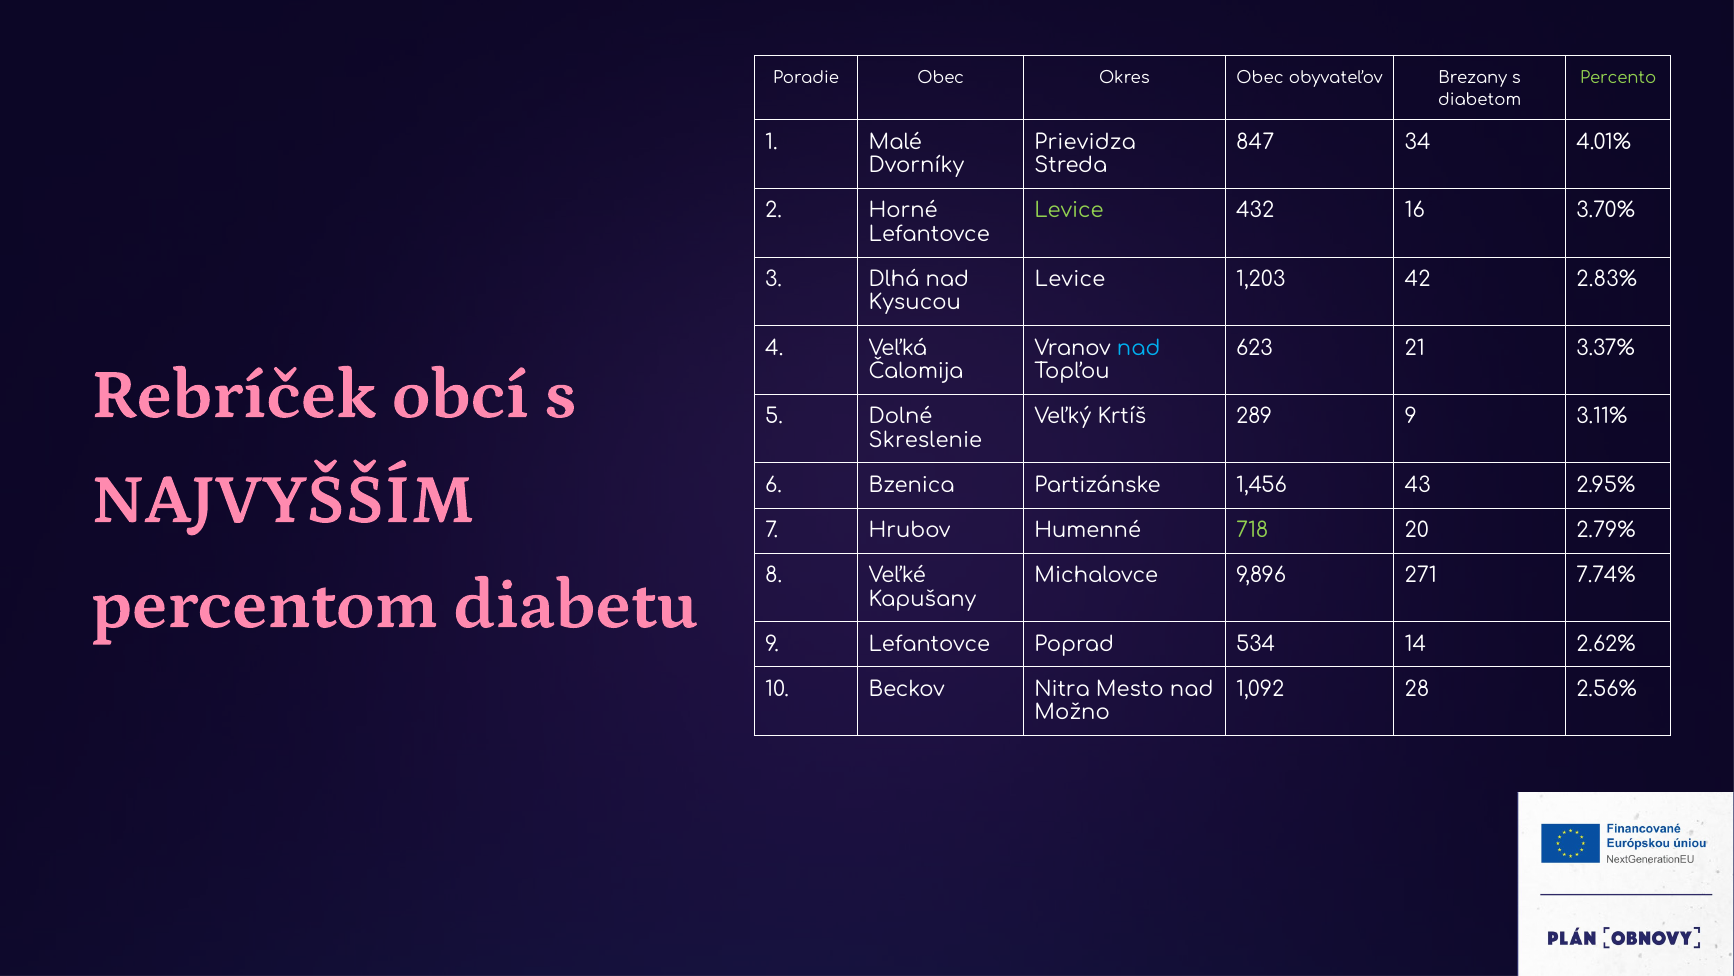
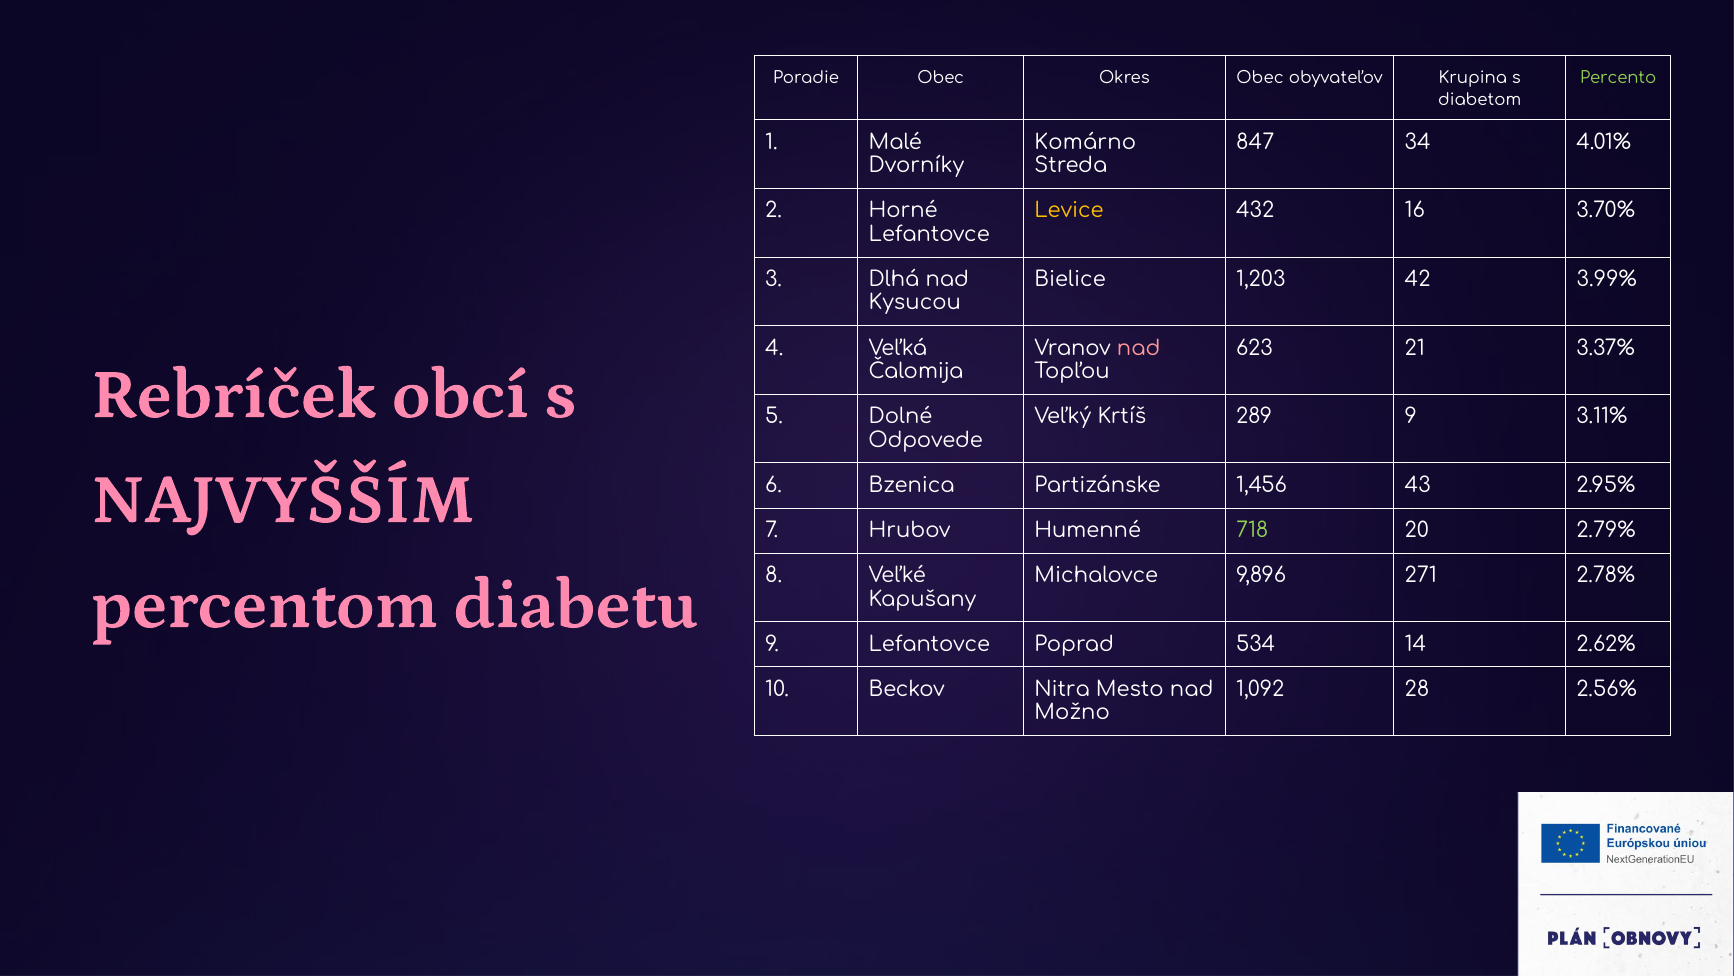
Brezany: Brezany -> Krupina (1473, 78)
Prievidza: Prievidza -> Komárno (1085, 142)
Levice colour: light green -> yellow (1069, 211)
Levice: Levice -> Bielice (1070, 279)
2.83%: 2.83% -> 3.99% (1607, 279)
nad colour: light blue -> pink (1139, 348)
Skreslenie: Skreslenie -> Odpovede (926, 440)
7.74%: 7.74% -> 2.78% (1606, 575)
